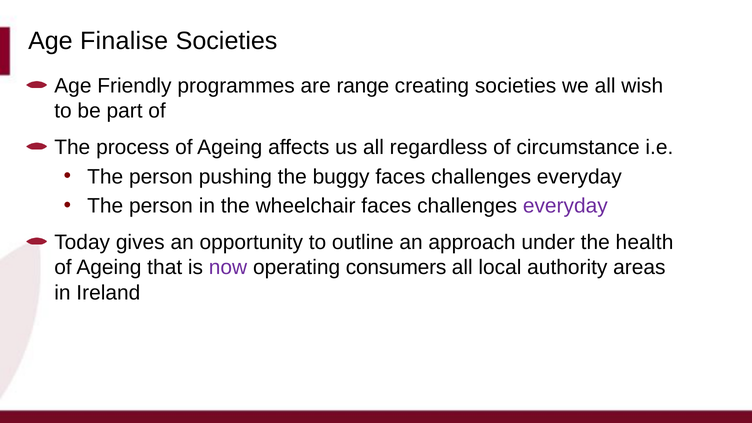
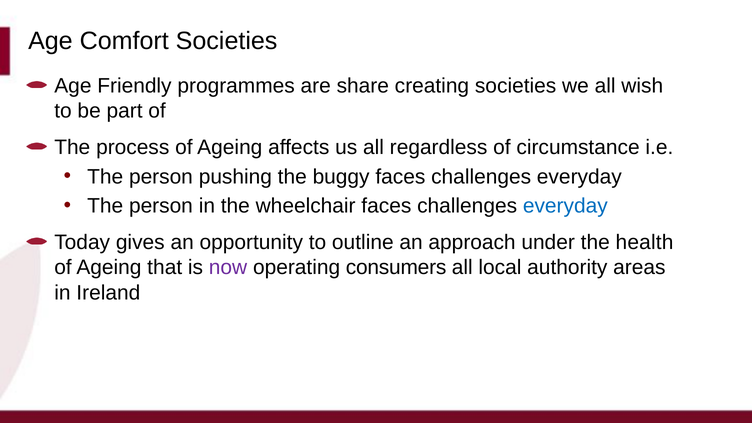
Finalise: Finalise -> Comfort (124, 41)
range: range -> share (363, 86)
everyday colour: purple -> blue (565, 206)
